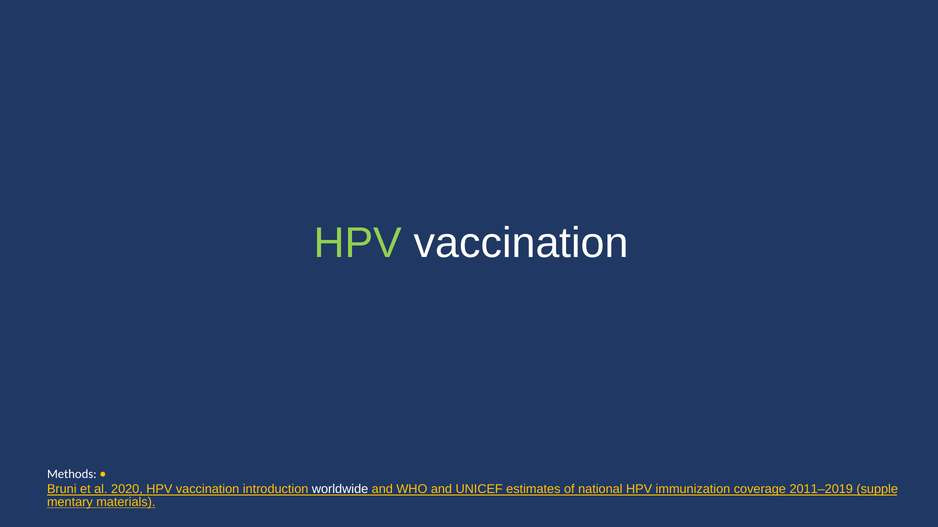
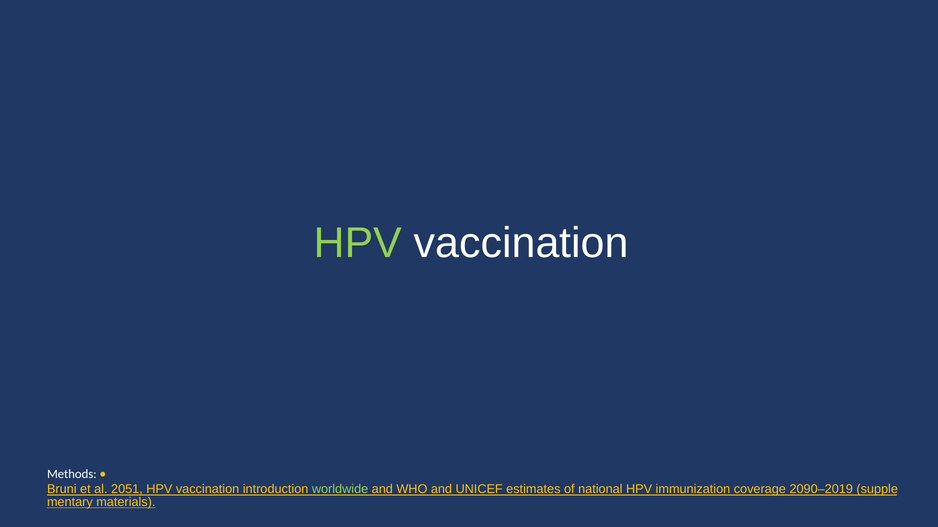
2020: 2020 -> 2051 (127, 490)
worldwide colour: white -> light green (340, 490)
2011–2019: 2011–2019 -> 2090–2019 (821, 490)
